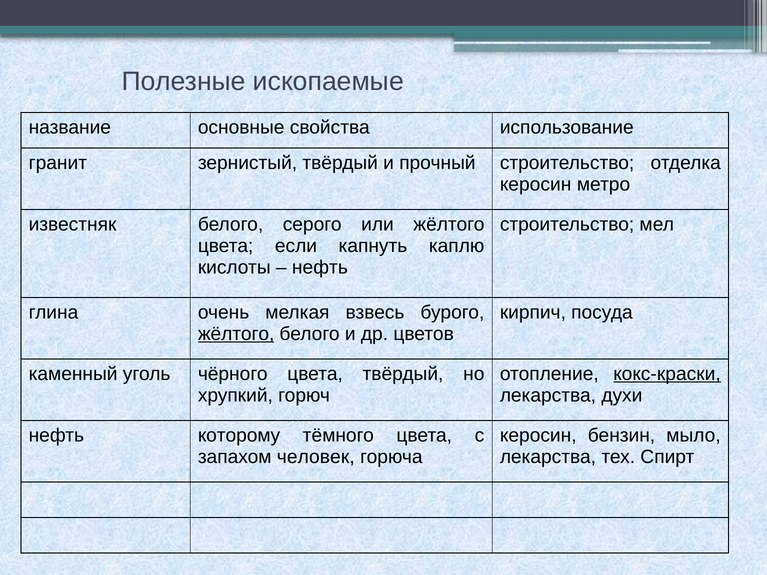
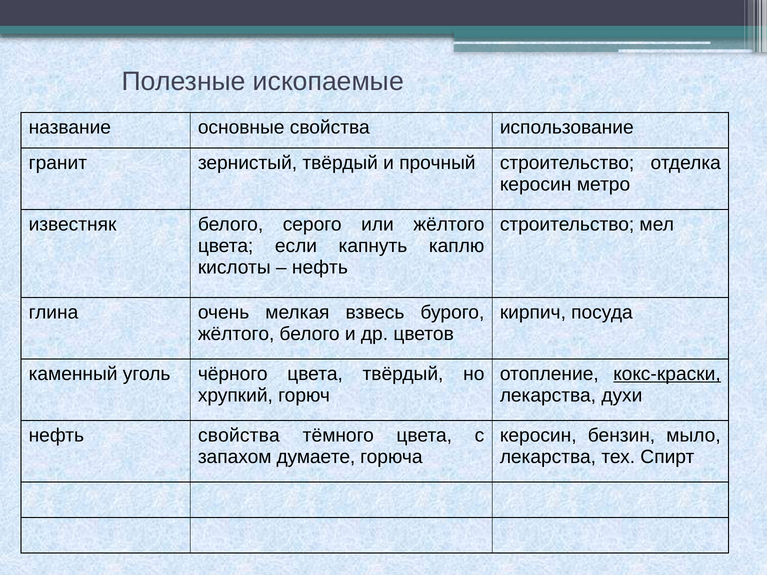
жёлтого underline: present -> none (236, 334)
нефть которому: которому -> свойства (239, 435)
человек: человек -> думаете (316, 457)
